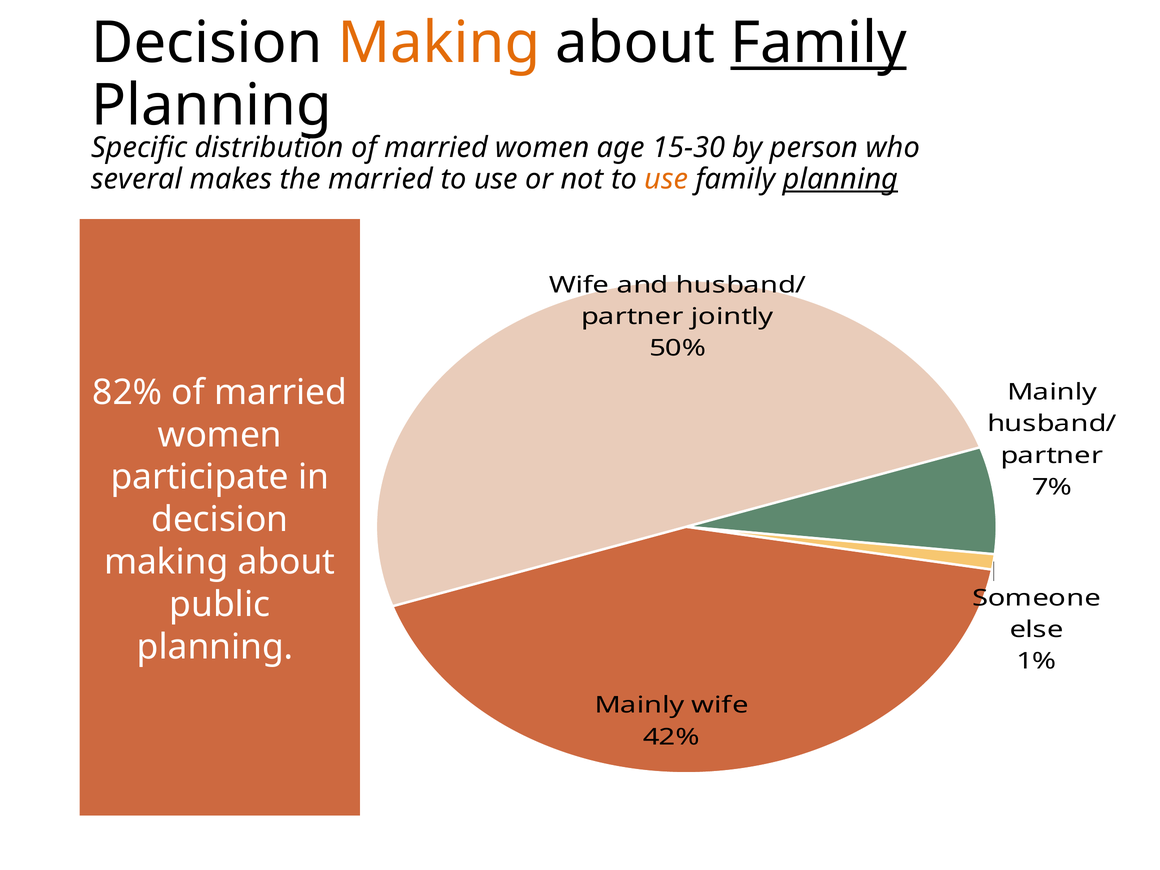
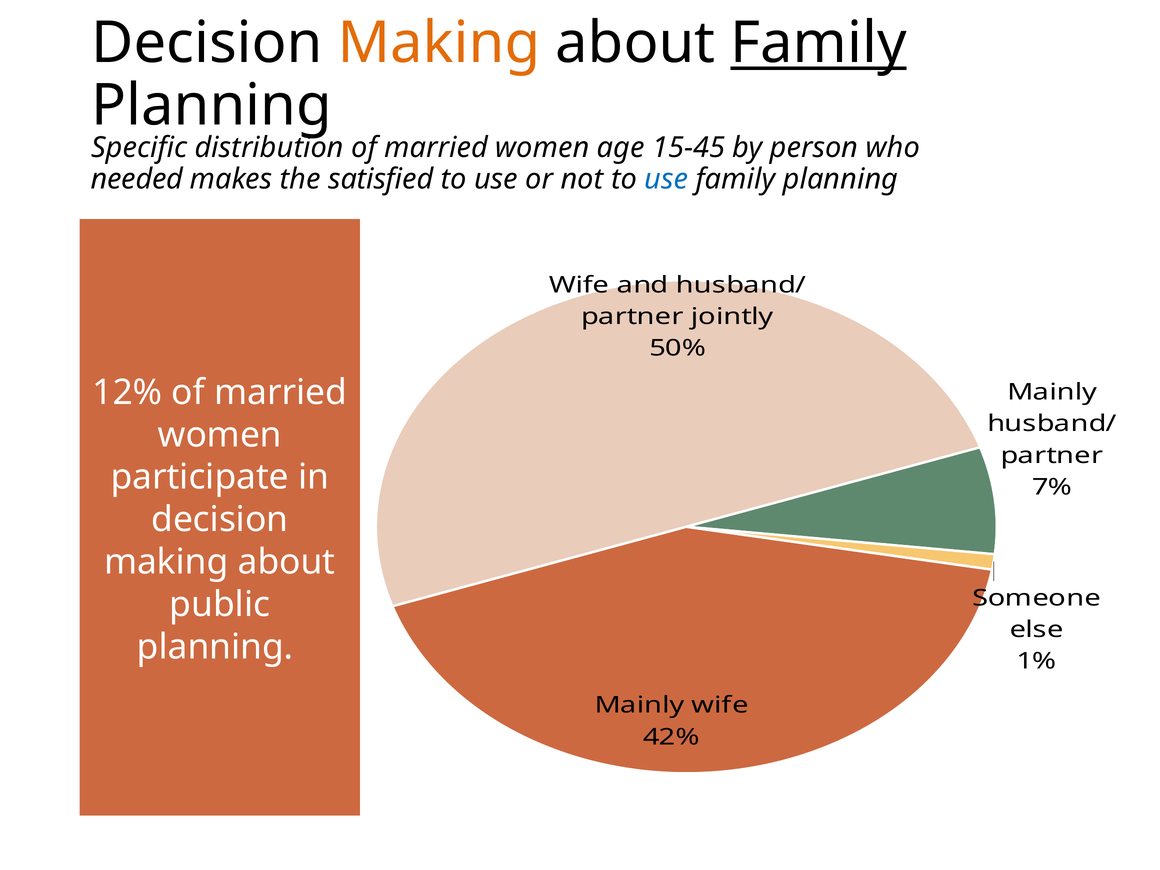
15-30: 15-30 -> 15-45 (689, 148)
several: several -> needed (137, 179)
the married: married -> satisfied (381, 179)
use colour: orange -> blue (666, 179)
planning underline: present -> none (840, 179)
82%: 82% -> 12% (127, 392)
